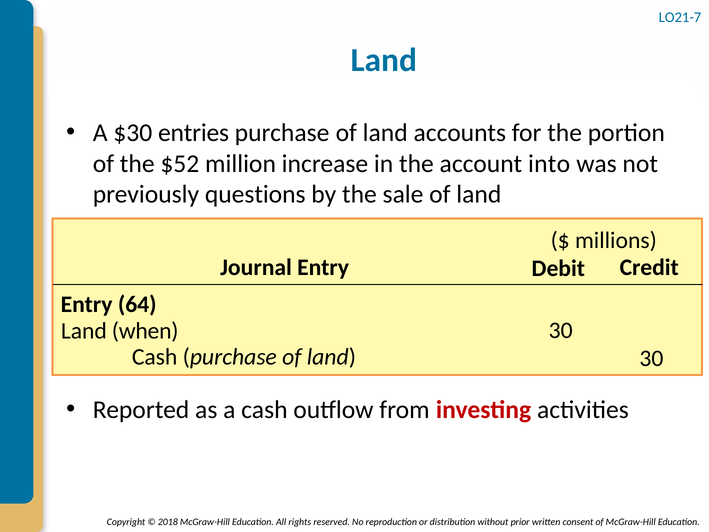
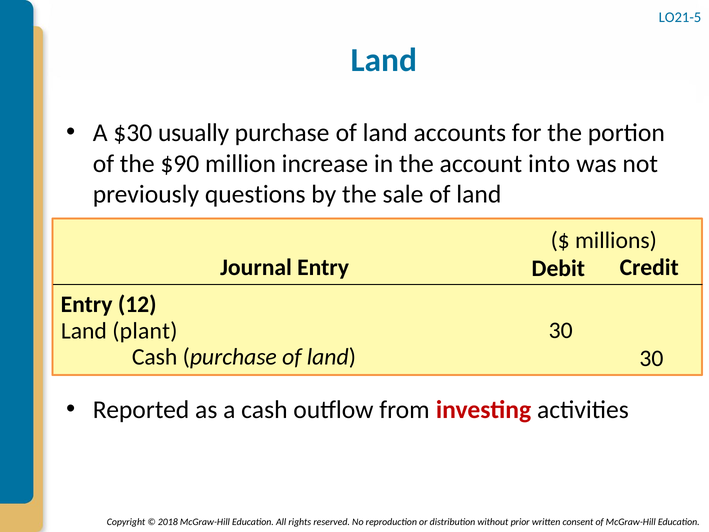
LO21-7: LO21-7 -> LO21-5 (680, 17)
entries: entries -> usually (194, 133)
$52: $52 -> $90 (180, 164)
64: 64 -> 12 (137, 304)
when: when -> plant (145, 331)
